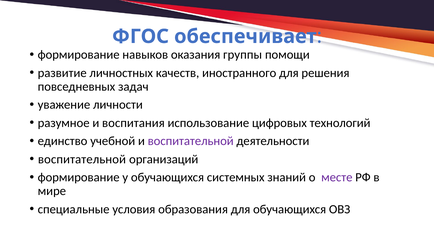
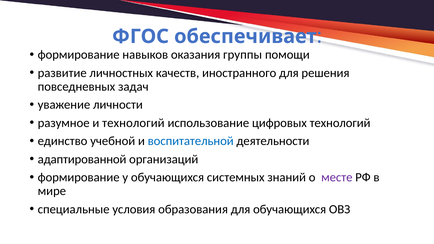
и воспитания: воспитания -> технологий (133, 123)
воспитательной colour: purple -> blue (191, 141)
воспитательной: воспитательной -> адаптированной (82, 159)
